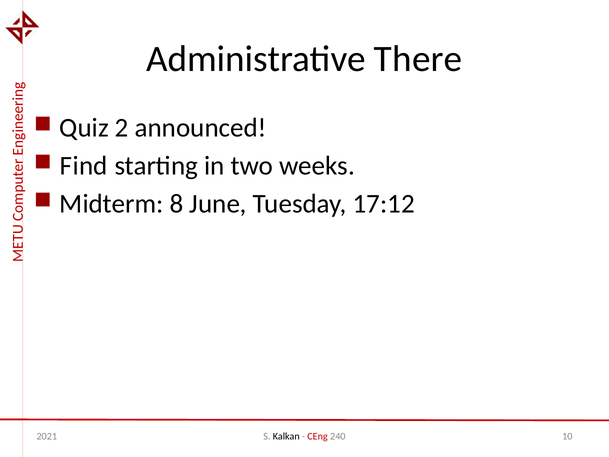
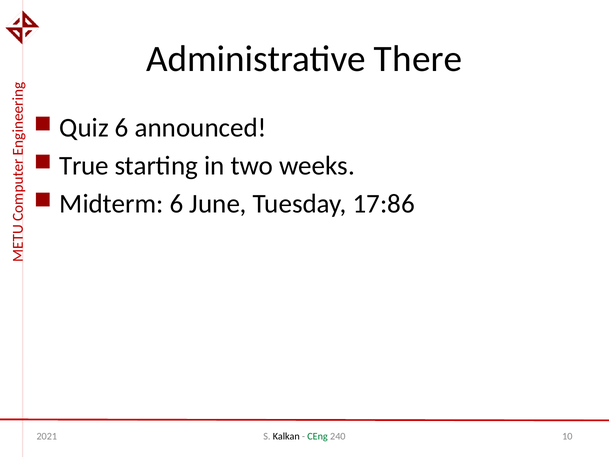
Quiz 2: 2 -> 6 (122, 128)
Find: Find -> True (84, 166)
Midterm 8: 8 -> 6 (176, 204)
17:12: 17:12 -> 17:86 (384, 204)
CEng colour: red -> green (318, 436)
